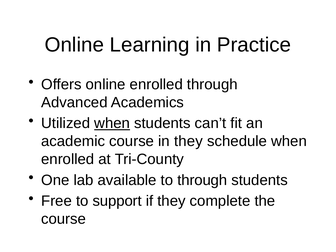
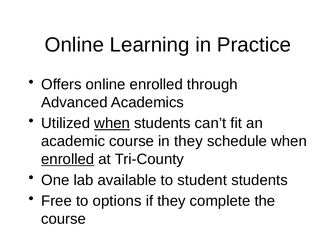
enrolled underline: none -> present (68, 159)
to through: through -> student (202, 180)
support: support -> options (117, 201)
